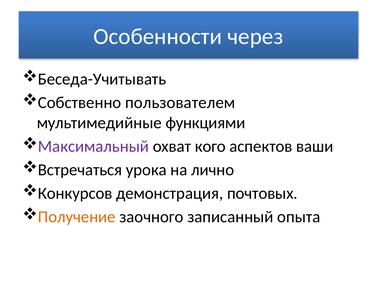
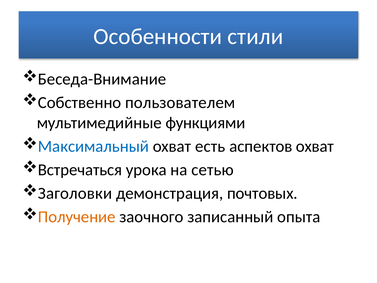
через: через -> стили (255, 36)
Беседа-Учитывать: Беседа-Учитывать -> Беседа-Внимание (102, 79)
Максимальный colour: purple -> blue (93, 146)
кого: кого -> есть (210, 146)
аспектов ваши: ваши -> охват (315, 146)
лично: лично -> сетью (213, 170)
Конкурсов: Конкурсов -> Заголовки (75, 193)
